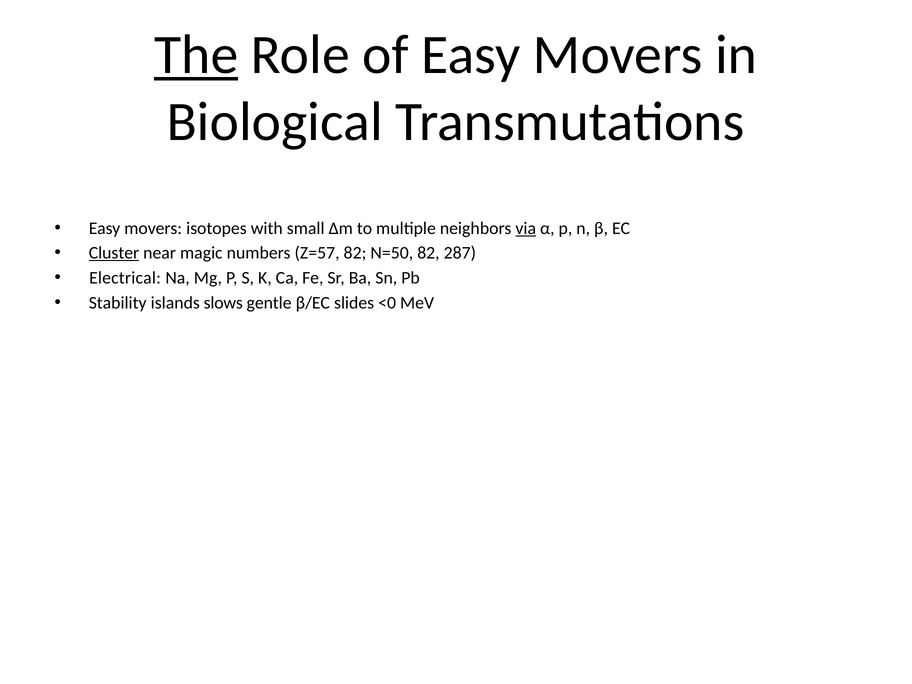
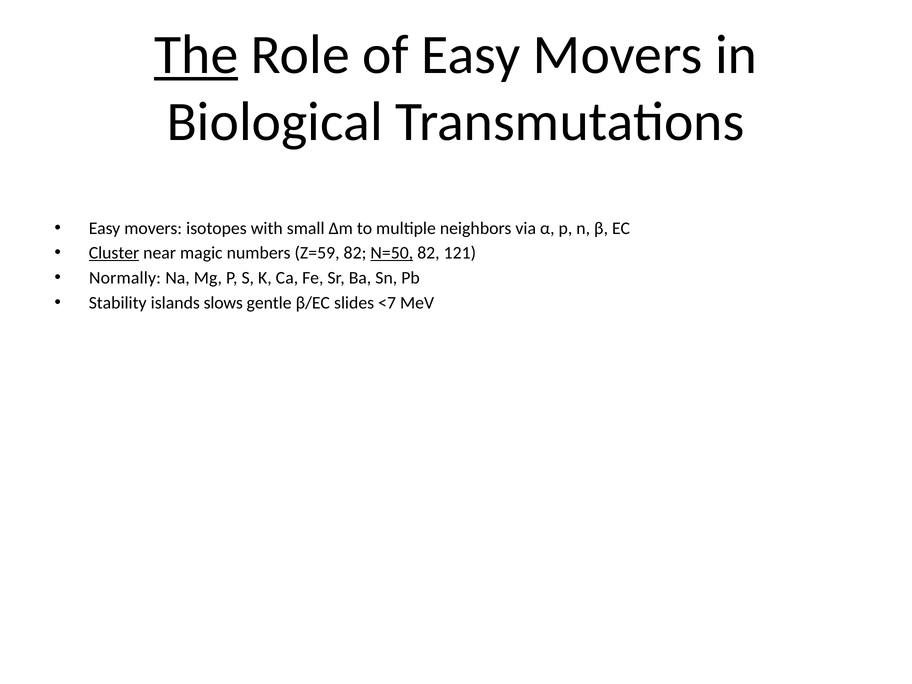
via underline: present -> none (526, 228)
Z=57: Z=57 -> Z=59 (317, 253)
N=50 underline: none -> present (392, 253)
287: 287 -> 121 (460, 253)
Electrical: Electrical -> Normally (125, 278)
<0: <0 -> <7 (387, 303)
